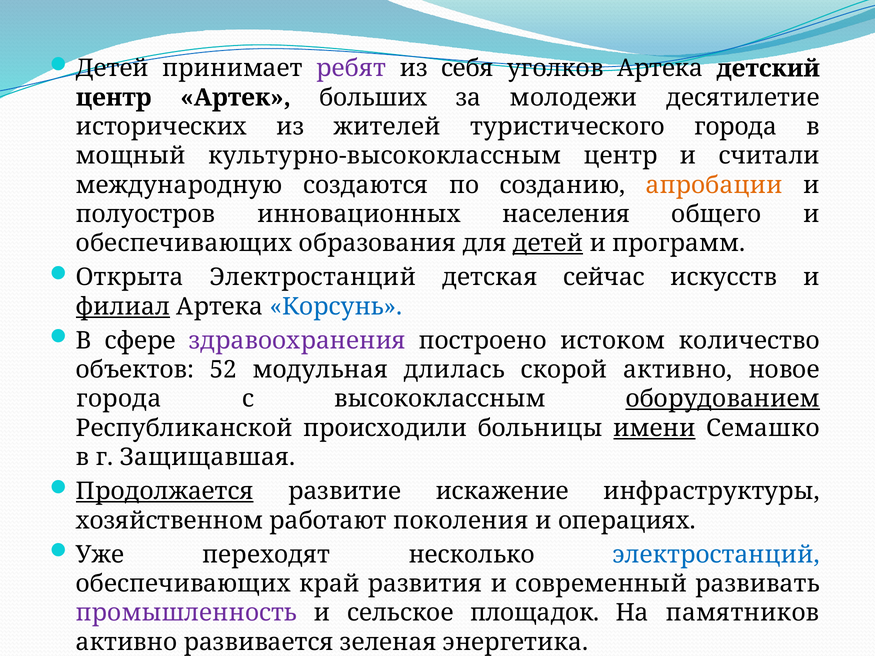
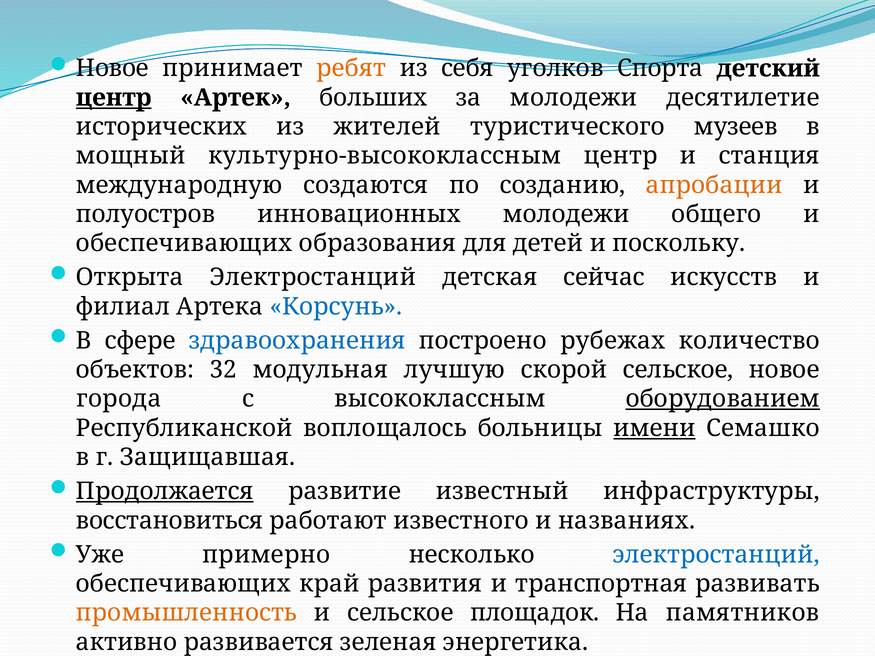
Детей: Детей -> Новое (112, 68)
ребят colour: purple -> orange (351, 68)
уголков Артека: Артека -> Спорта (660, 68)
центр underline: none -> present (114, 98)
туристического города: города -> музеев (736, 127)
считали: считали -> станция (769, 156)
инновационных населения: населения -> молодежи (566, 214)
детей underline: present -> none (548, 244)
программ: программ -> поскольку (679, 244)
филиал underline: present -> none (123, 307)
здравоохранения colour: purple -> blue (297, 341)
истоком: истоком -> рубежах (613, 341)
52: 52 -> 32 (223, 370)
длилась: длилась -> лучшую (454, 370)
скорой активно: активно -> сельское (678, 370)
происходили: происходили -> воплощалось (385, 428)
искажение: искажение -> известный (502, 492)
хозяйственном: хозяйственном -> восстановиться (170, 521)
поколения: поколения -> известного (461, 521)
операциях: операциях -> названиях (627, 521)
переходят: переходят -> примерно (266, 555)
современный: современный -> транспортная (601, 584)
промышленность colour: purple -> orange (186, 613)
